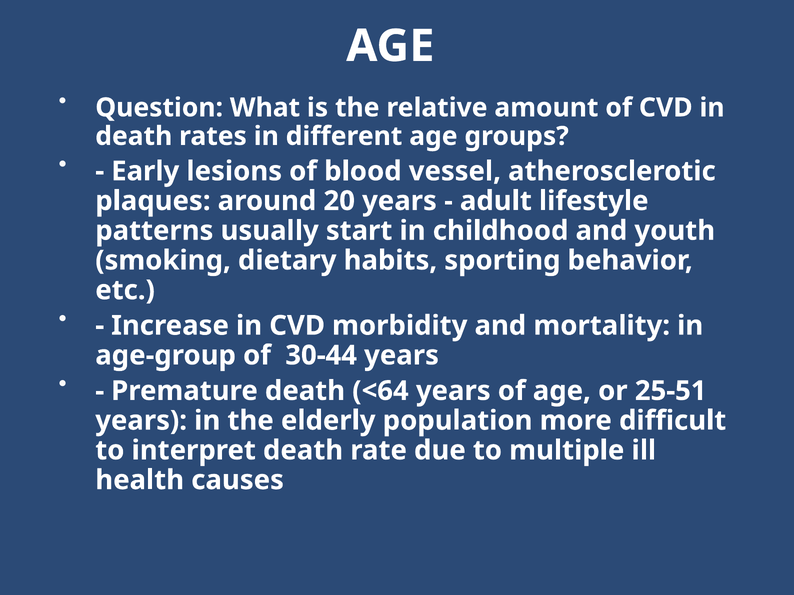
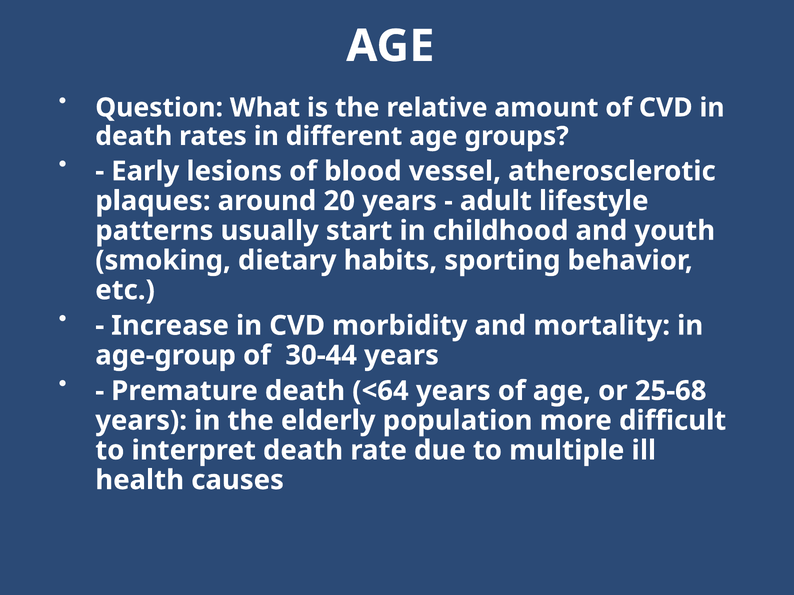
25-51: 25-51 -> 25-68 (671, 391)
